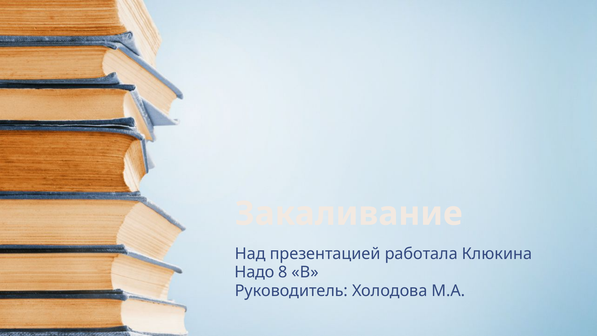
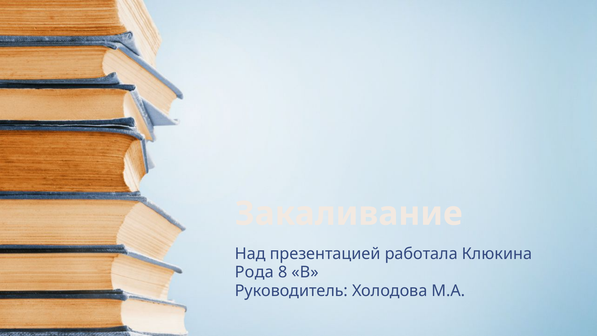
Надо: Надо -> Рода (254, 272)
